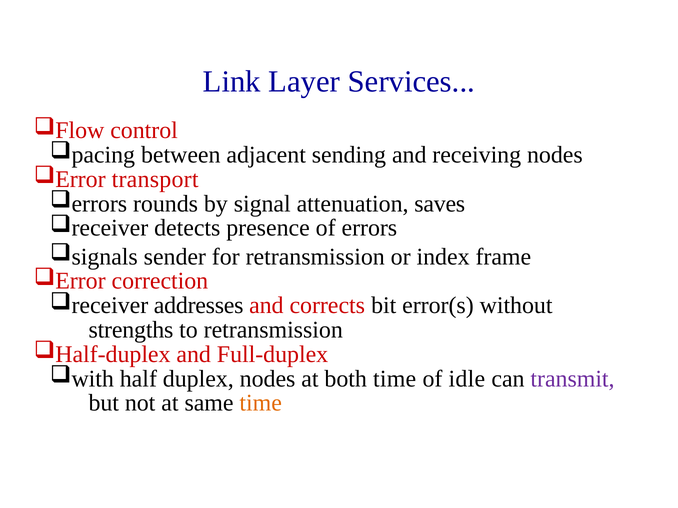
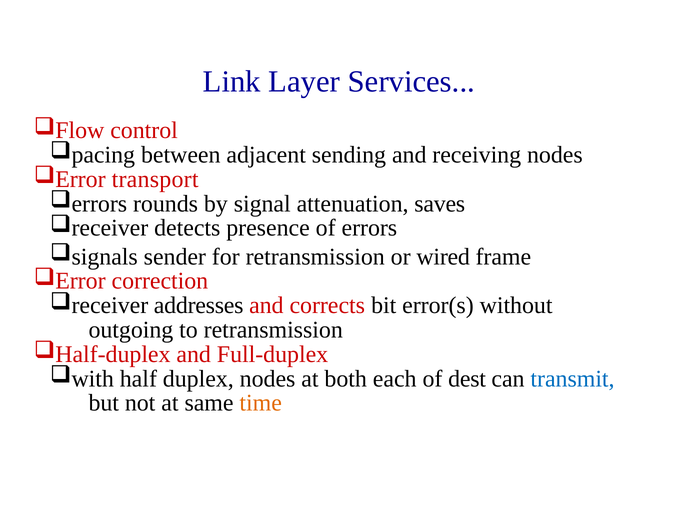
index: index -> wired (443, 257)
strengths: strengths -> outgoing (131, 330)
both time: time -> each (395, 379)
idle: idle -> dest (467, 379)
transmit colour: purple -> blue (573, 379)
